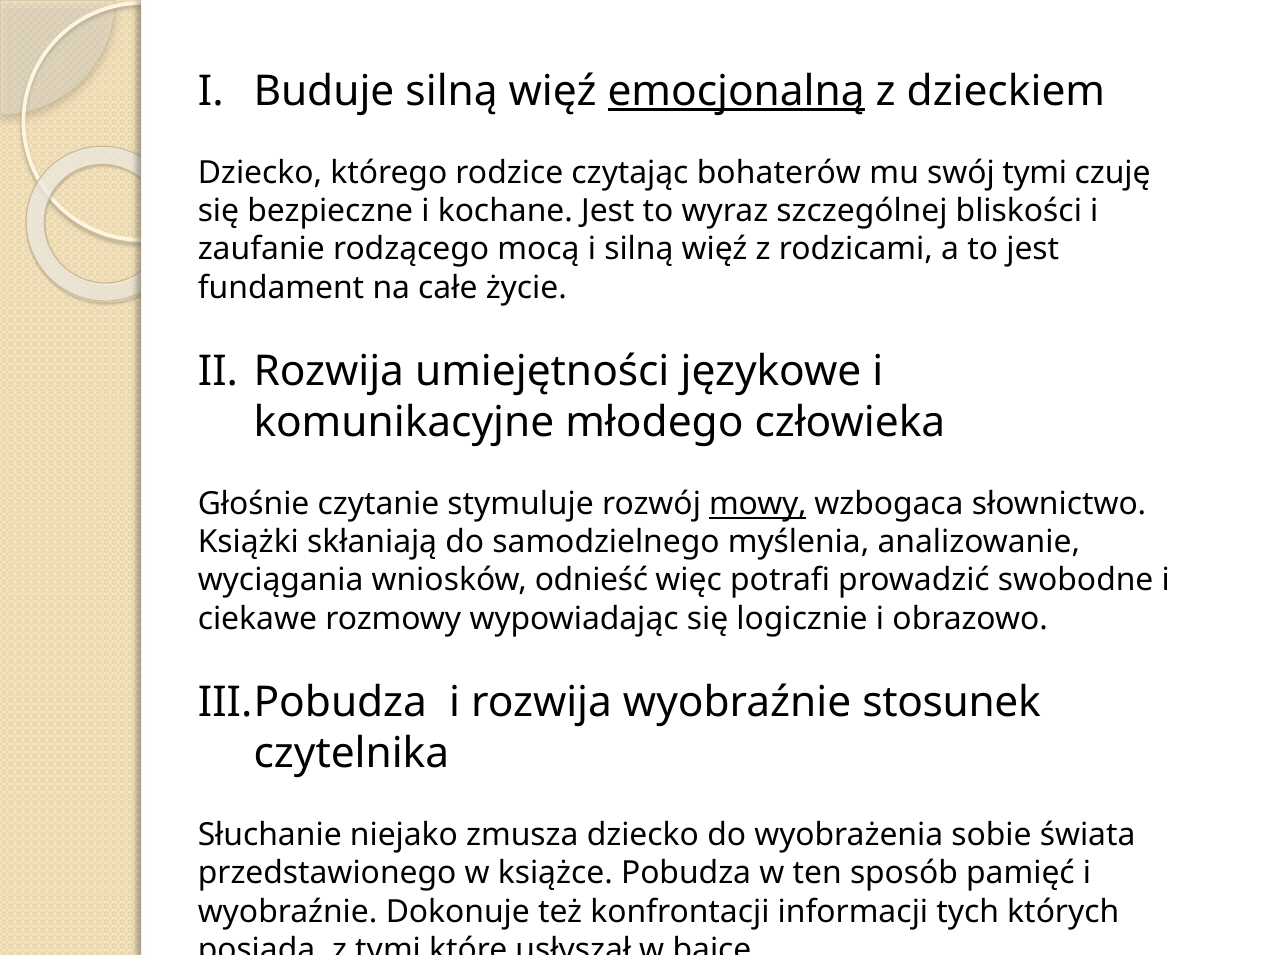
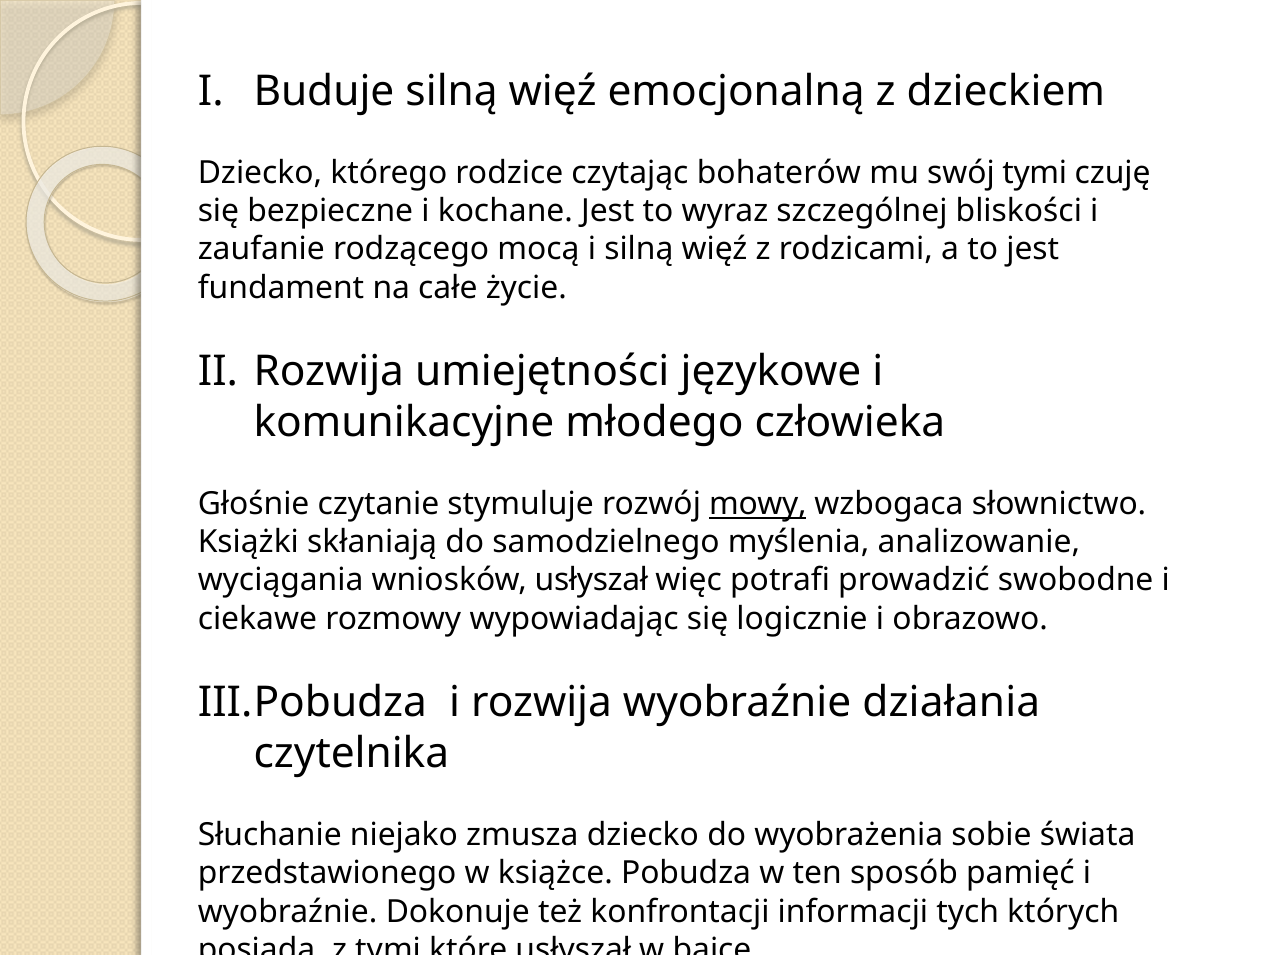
emocjonalną underline: present -> none (736, 91)
wniosków odnieść: odnieść -> usłyszał (591, 580)
stosunek: stosunek -> działania (951, 702)
